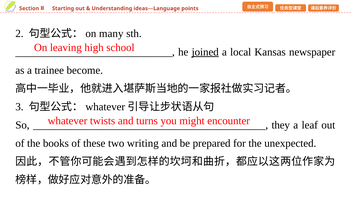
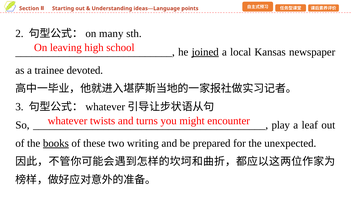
become: become -> devoted (85, 70)
they: they -> play (281, 125)
books underline: none -> present (56, 143)
